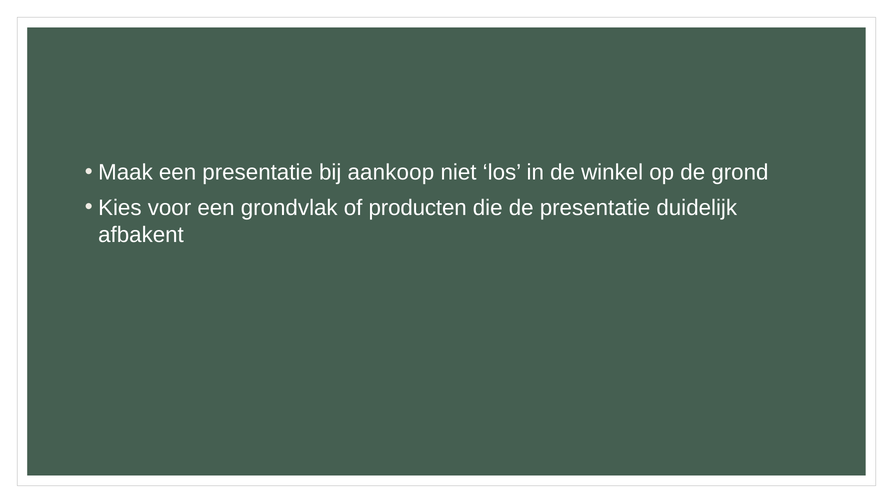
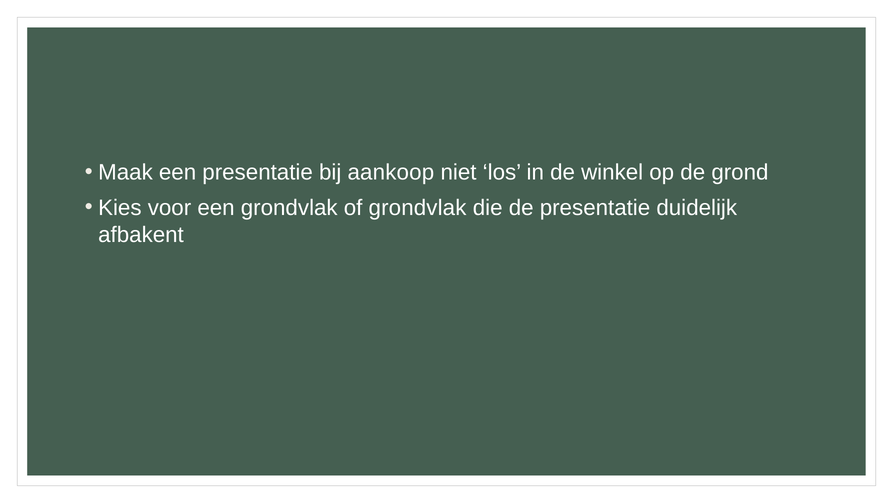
of producten: producten -> grondvlak (418, 208)
